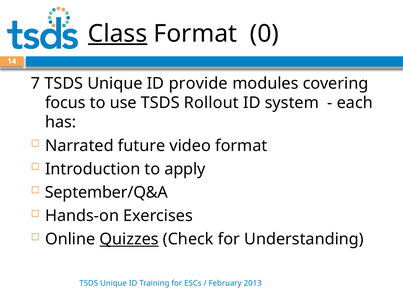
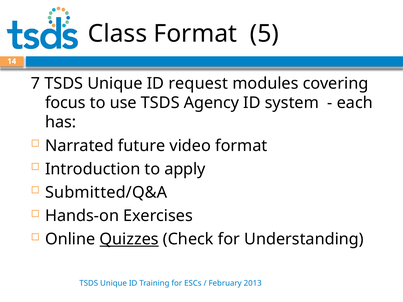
Class underline: present -> none (118, 34)
0: 0 -> 5 (264, 34)
provide: provide -> request (198, 83)
Rollout: Rollout -> Agency (211, 103)
September/Q&A: September/Q&A -> Submitted/Q&A (106, 193)
